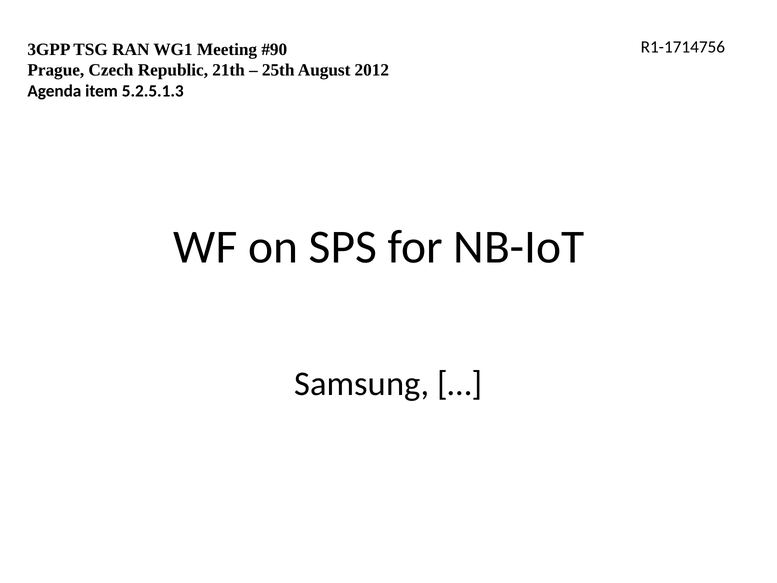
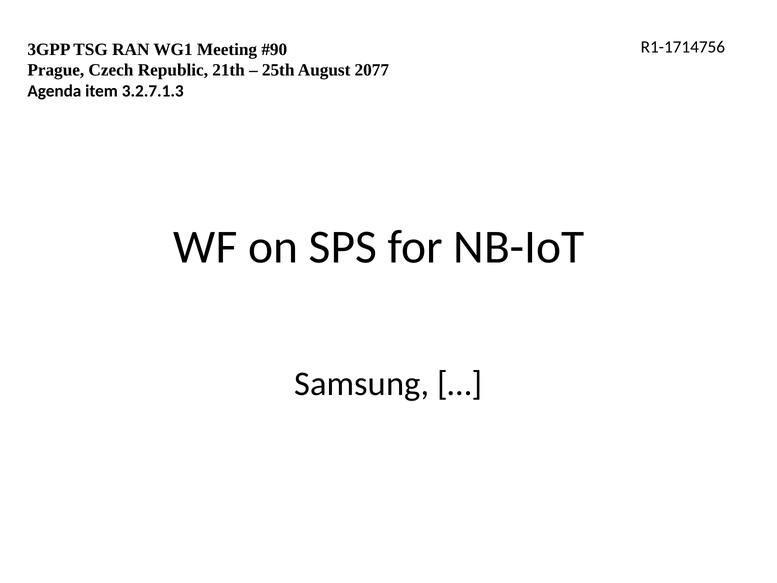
2012: 2012 -> 2077 (372, 70)
5.2.5.1.3: 5.2.5.1.3 -> 3.2.7.1.3 (153, 91)
